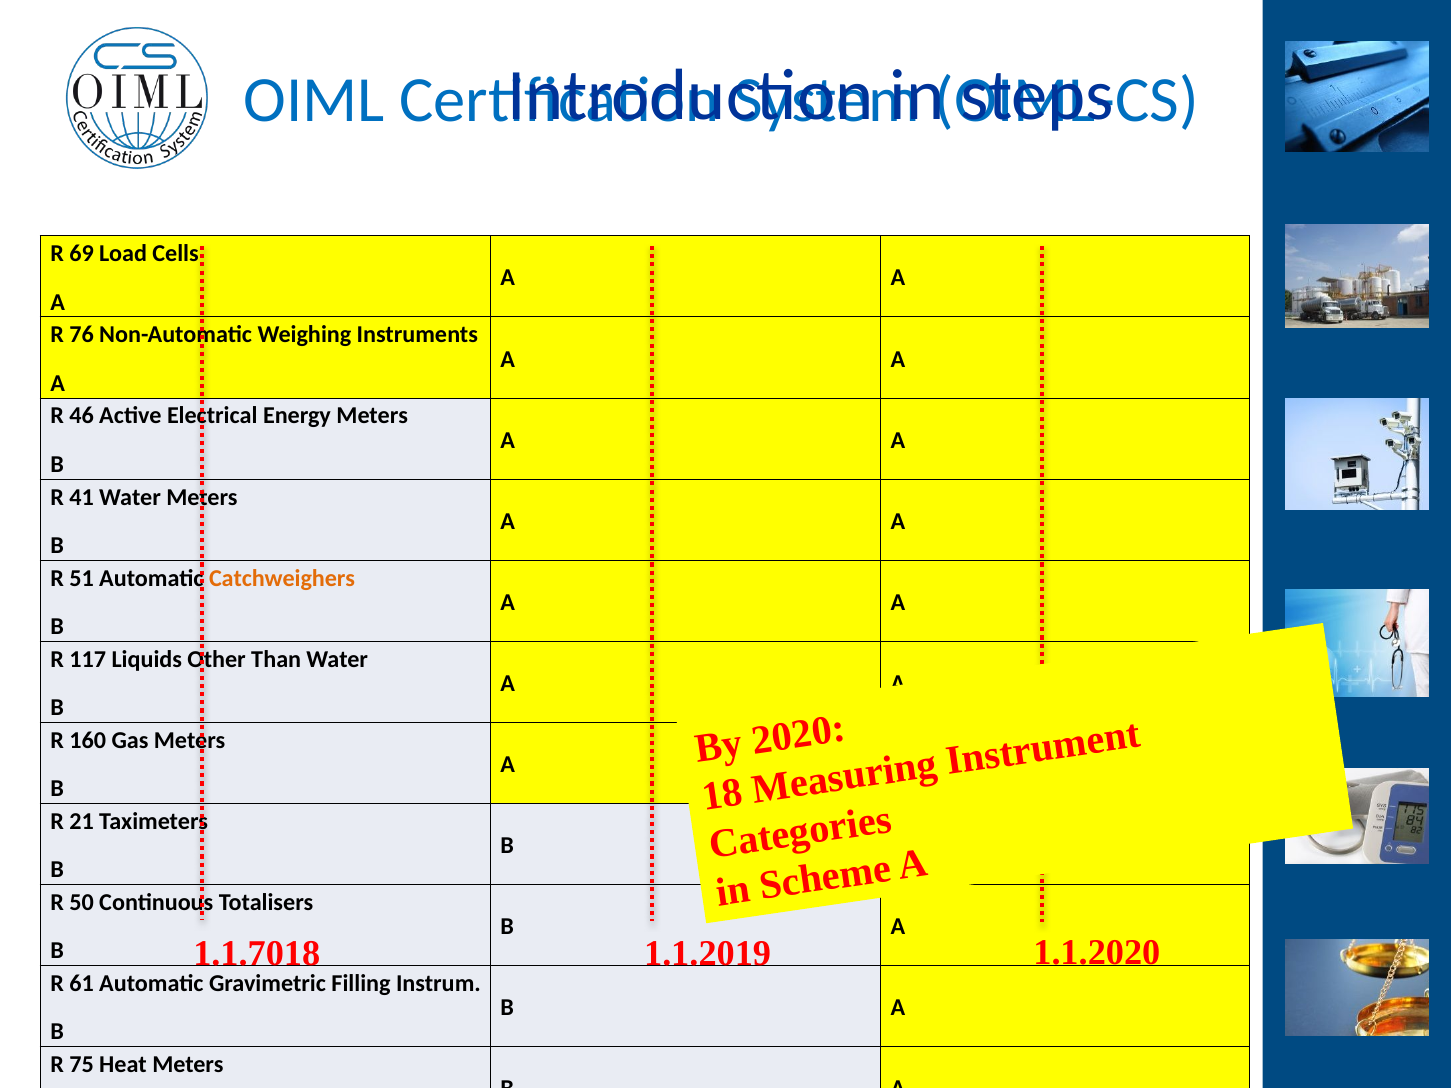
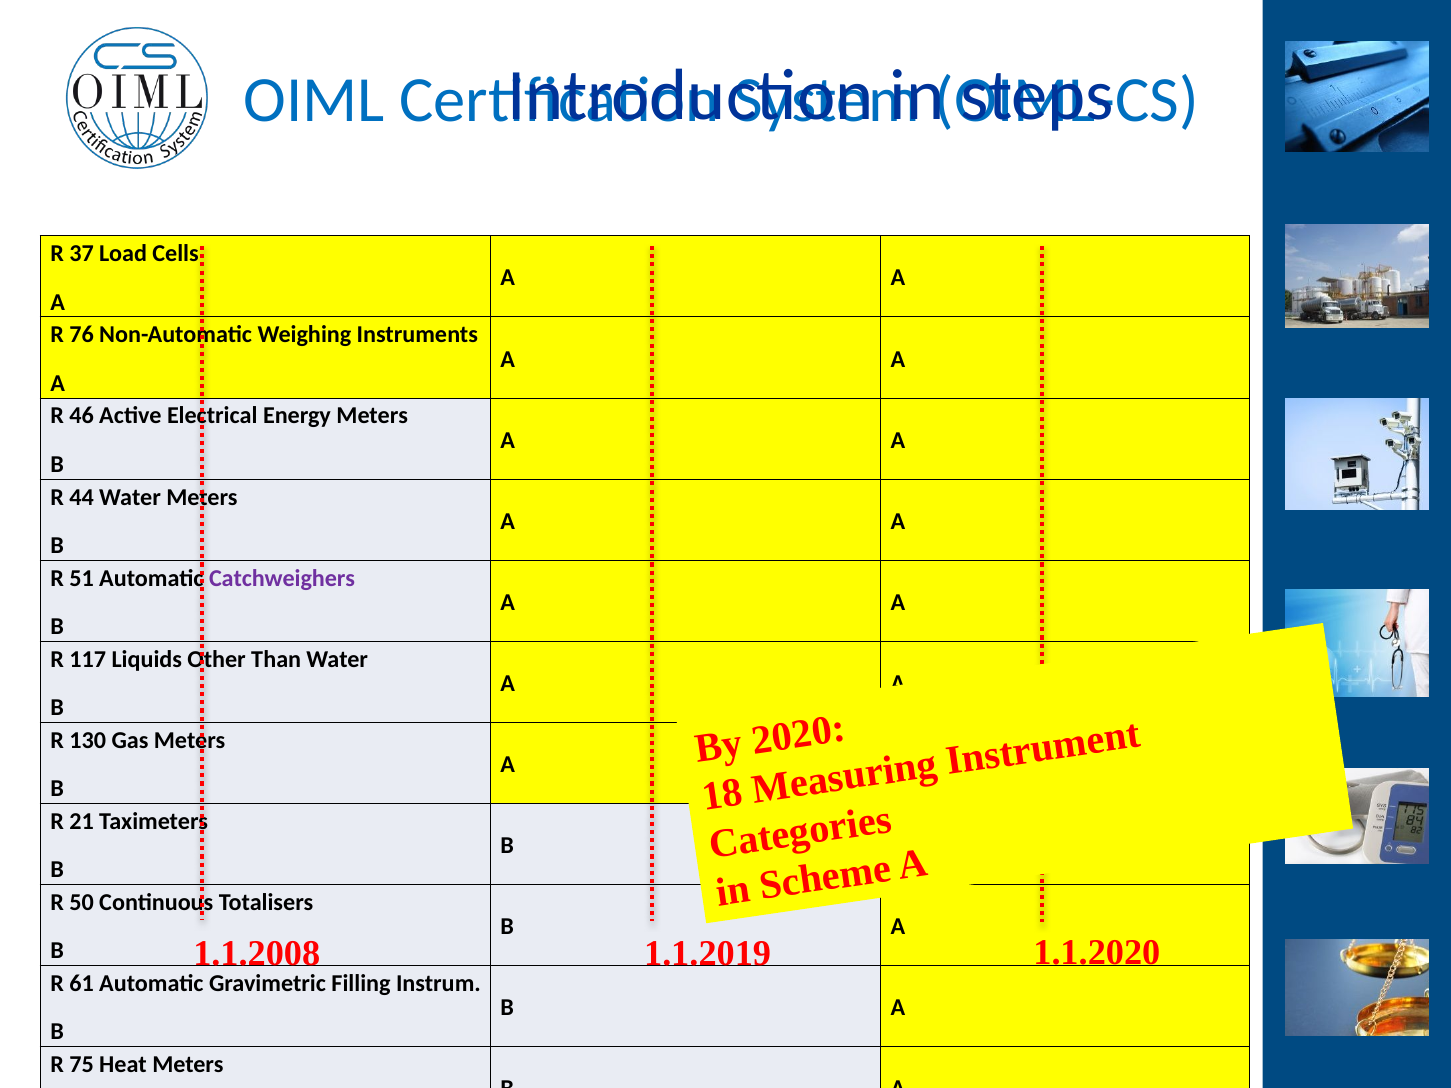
69: 69 -> 37 (82, 254)
41: 41 -> 44 (82, 497)
Catchweighers colour: orange -> purple (282, 578)
160: 160 -> 130 (88, 741)
1.1.7018: 1.1.7018 -> 1.1.2008 (257, 954)
